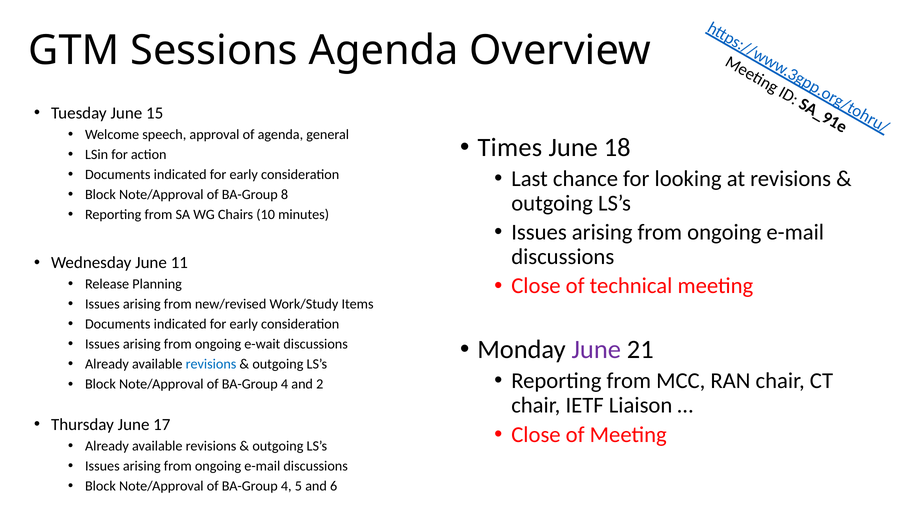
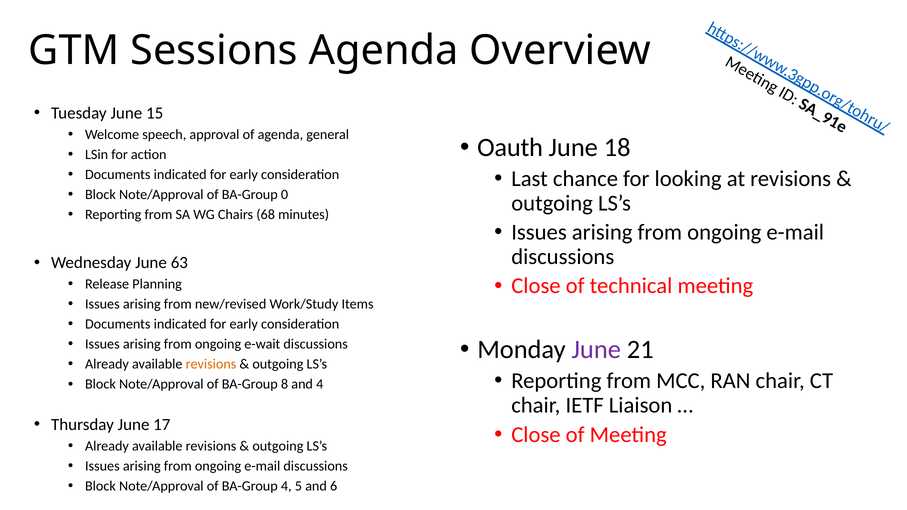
Times: Times -> Oauth (510, 147)
8: 8 -> 0 (285, 195)
10: 10 -> 68 (266, 215)
11: 11 -> 63 (179, 263)
revisions colour: blue -> orange (211, 364)
4: 4 -> 8 (285, 384)
and 2: 2 -> 4 (320, 384)
